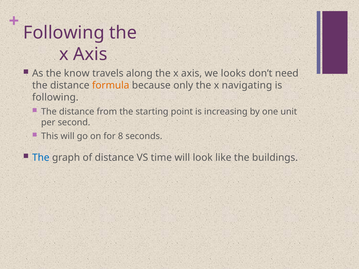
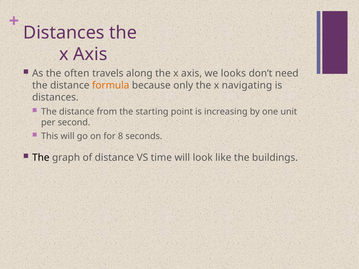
Following: Following -> Distances (64, 33)
know: know -> often (77, 73)
following: following -> distances (55, 97)
The colour: blue -> black (41, 158)
